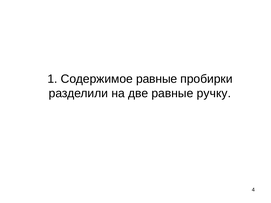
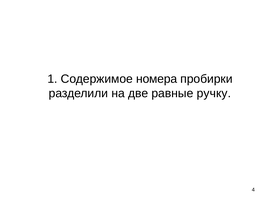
Содержимое равные: равные -> номера (157, 79)
